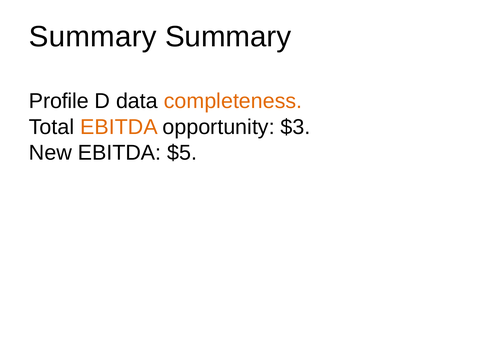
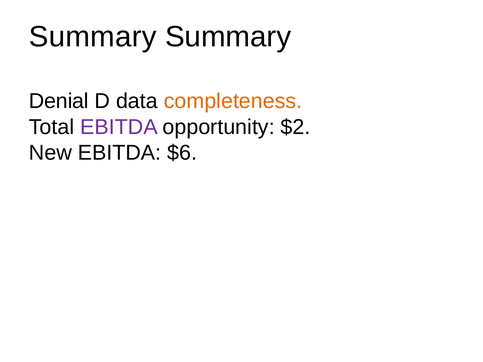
Profile: Profile -> Denial (59, 101)
EBITDA colour: orange -> purple (119, 127)
$3: $3 -> $2 (296, 127)
$5: $5 -> $6 (182, 153)
